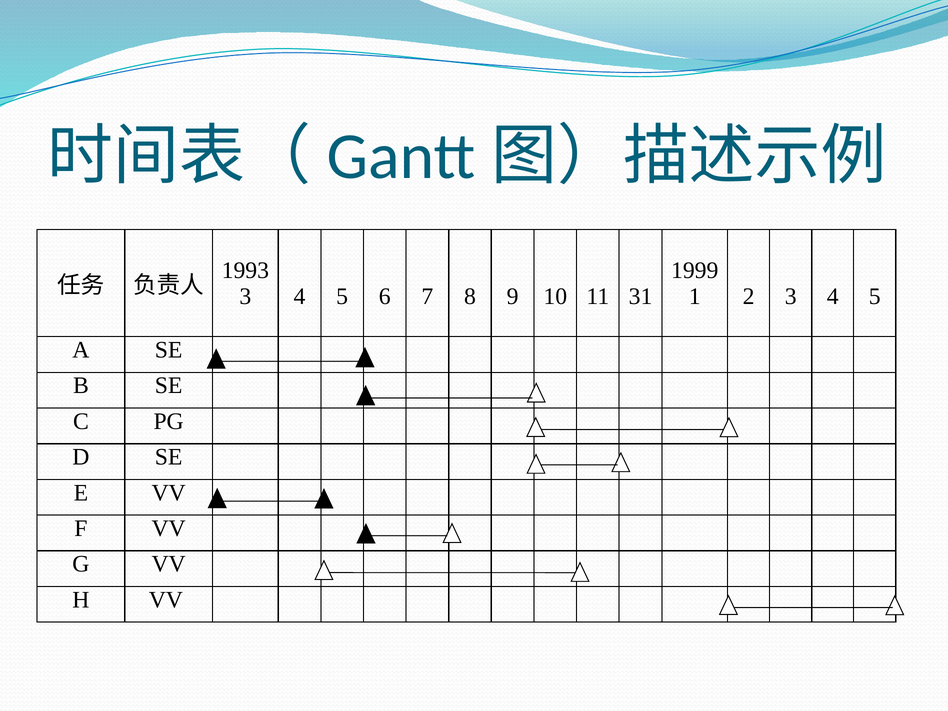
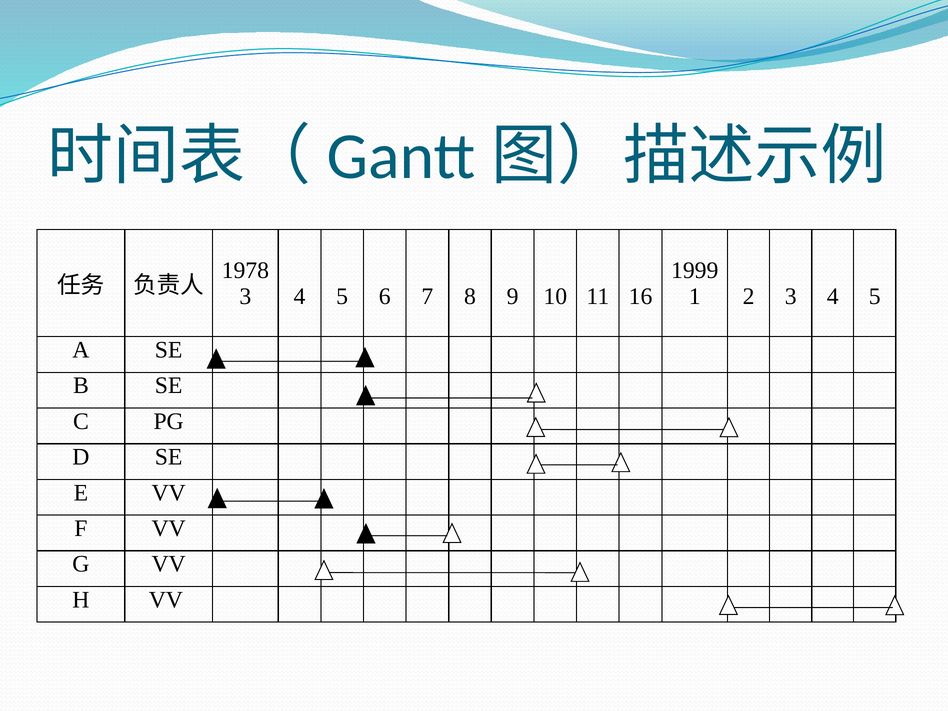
1993: 1993 -> 1978 (245, 270)
31: 31 -> 16 (641, 296)
